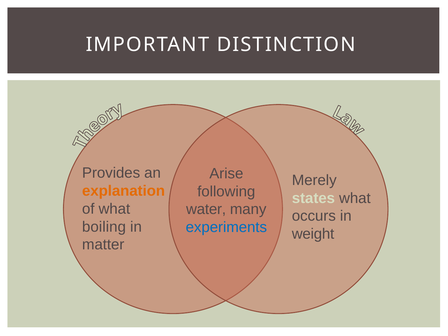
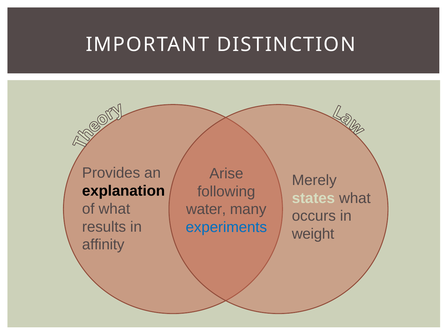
explanation colour: orange -> black (124, 191)
boiling: boiling -> results (104, 227)
matter: matter -> affinity (103, 245)
